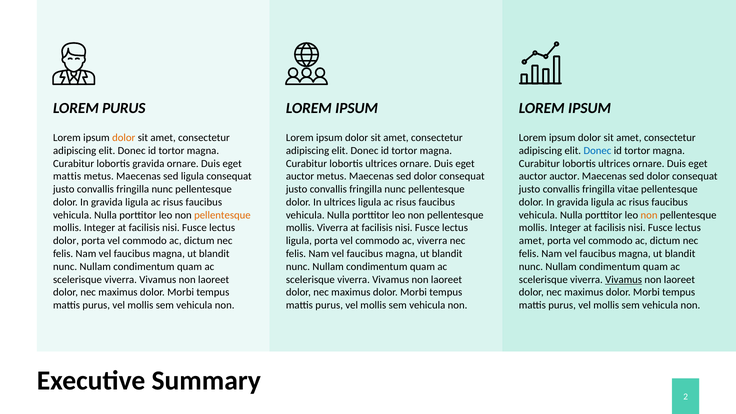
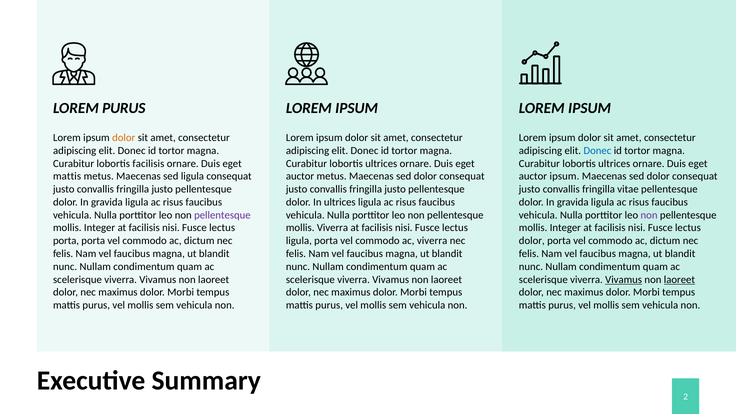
lobortis gravida: gravida -> facilisis (148, 163)
auctor auctor: auctor -> ipsum (564, 176)
nunc: nunc -> justo (162, 189)
nunc: nunc -> justo (395, 189)
pellentesque colour: orange -> purple (222, 215)
non colour: orange -> purple (649, 215)
dolor: dolor -> porta (66, 241)
amet: amet -> dolor (532, 241)
laoreet underline: none -> present (679, 279)
